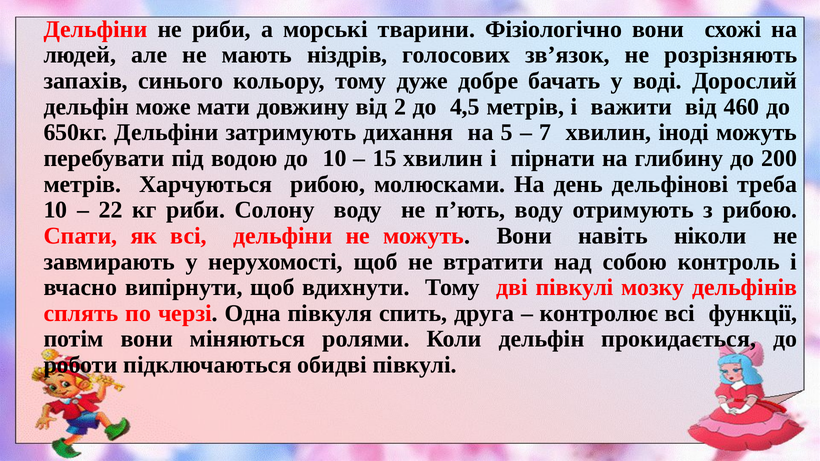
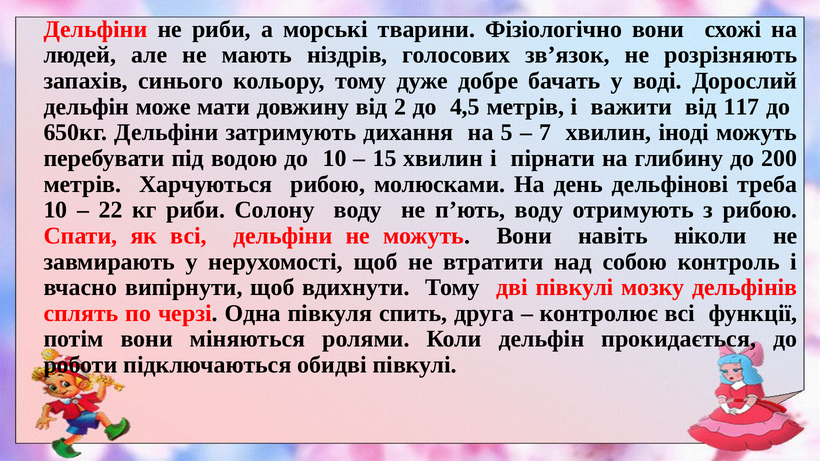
460: 460 -> 117 (742, 107)
